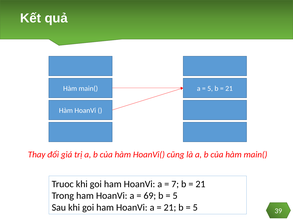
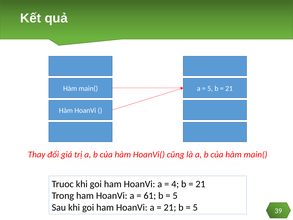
7: 7 -> 4 (175, 184)
69: 69 -> 61 (150, 195)
